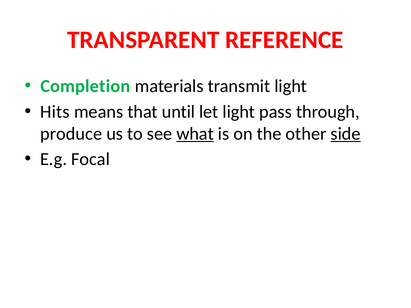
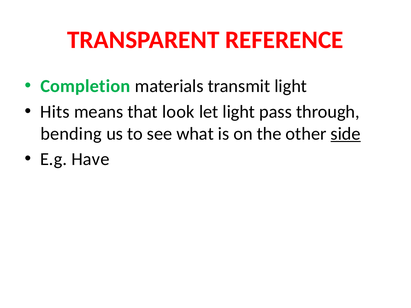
until: until -> look (178, 112)
produce: produce -> bending (71, 134)
what underline: present -> none (195, 134)
Focal: Focal -> Have (90, 159)
